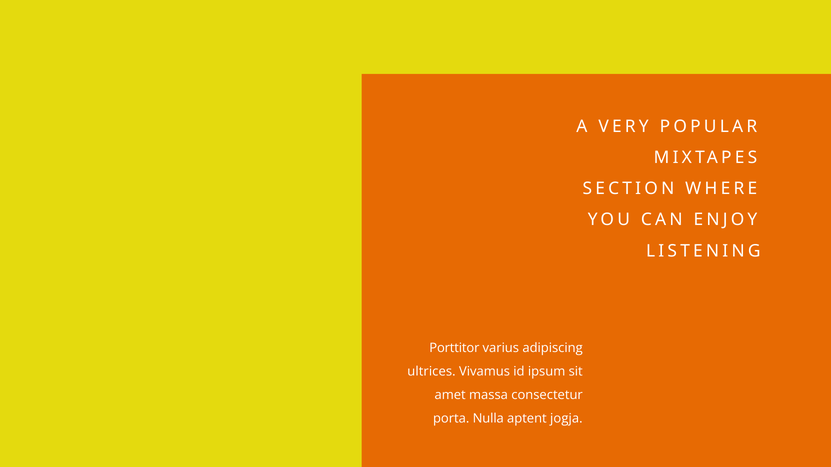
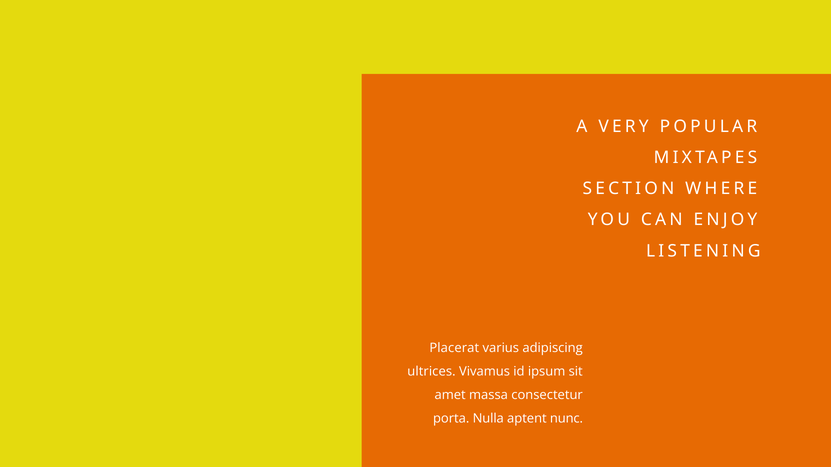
Porttitor: Porttitor -> Placerat (454, 348)
jogja: jogja -> nunc (566, 419)
